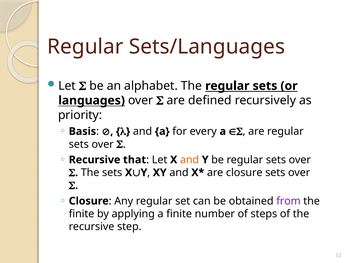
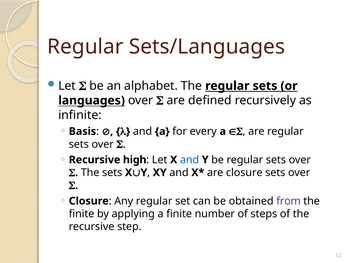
priority: priority -> infinite (80, 115)
that: that -> high (135, 159)
and colour: orange -> blue (190, 159)
